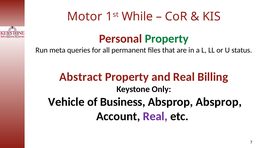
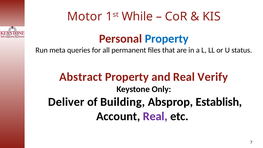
Property colour: green -> blue (167, 39)
Billing: Billing -> Verify (213, 77)
Vehicle: Vehicle -> Deliver (66, 102)
Business: Business -> Building (123, 102)
Absprop Absprop: Absprop -> Establish (219, 102)
